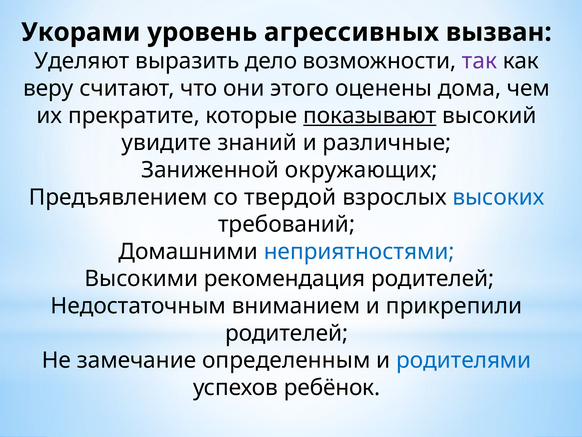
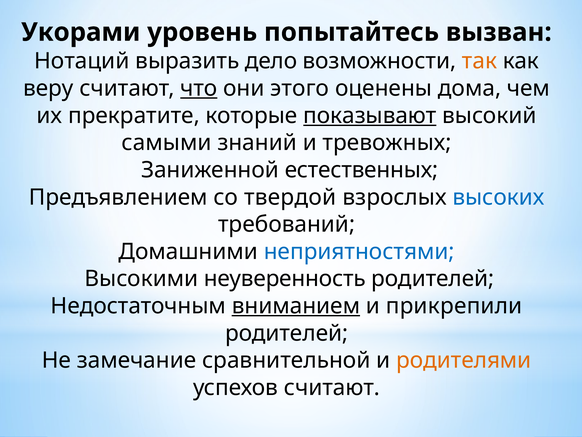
агрессивных: агрессивных -> попытайтесь (352, 32)
Уделяют: Уделяют -> Нотаций (82, 61)
так colour: purple -> orange (480, 61)
что underline: none -> present (199, 88)
увидите: увидите -> самыми (167, 143)
различные: различные -> тревожных (387, 143)
окружающих: окружающих -> естественных (361, 170)
рекомендация: рекомендация -> неуверенность (285, 278)
вниманием underline: none -> present (296, 306)
определенным: определенным -> сравнительной (286, 360)
родителями colour: blue -> orange (464, 360)
успехов ребёнок: ребёнок -> считают (332, 387)
